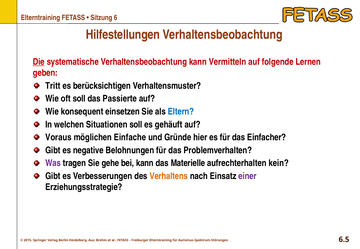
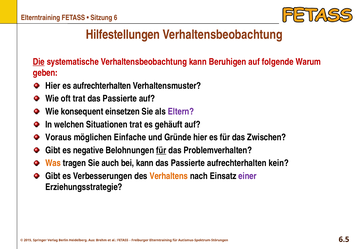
Vermitteln: Vermitteln -> Beruhigen (228, 62)
Lernen: Lernen -> Warum (308, 62)
Tritt: Tritt -> Hier (53, 86)
es berücksichtigen: berücksichtigen -> aufrechterhalten (102, 86)
oft soll: soll -> trat (79, 99)
Eltern colour: blue -> purple (181, 112)
Situationen soll: soll -> trat (136, 125)
Einfacher: Einfacher -> Zwischen (267, 138)
für underline: none -> present (161, 150)
Was colour: purple -> orange (53, 163)
gehe: gehe -> auch (110, 163)
Materielle: Materielle -> Passierte (188, 163)
